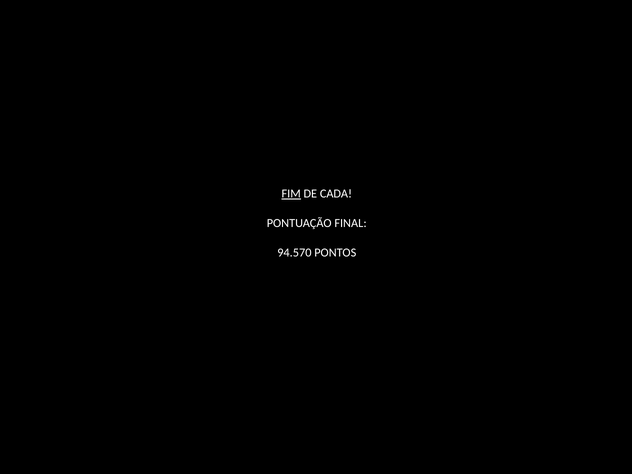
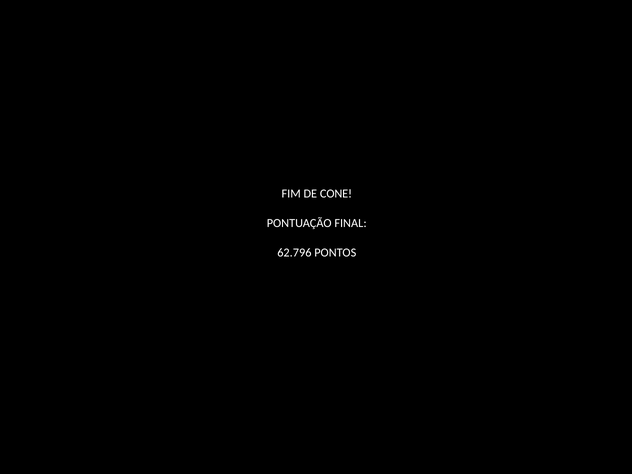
FIM underline: present -> none (291, 194)
CADA: CADA -> CONE (336, 194)
94.570: 94.570 -> 62.796 (294, 253)
